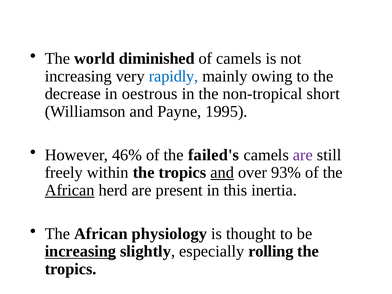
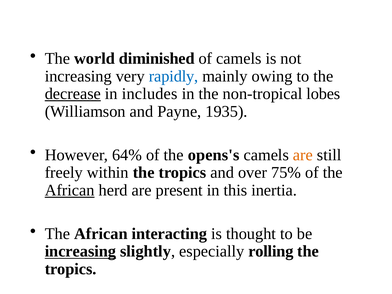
decrease underline: none -> present (73, 94)
oestrous: oestrous -> includes (150, 94)
short: short -> lobes (323, 94)
1995: 1995 -> 1935 (226, 111)
46%: 46% -> 64% (127, 155)
failed's: failed's -> opens's (214, 155)
are colour: purple -> orange (303, 155)
and underline: present -> none (222, 173)
93%: 93% -> 75% (286, 173)
physiology: physiology -> interacting (169, 234)
